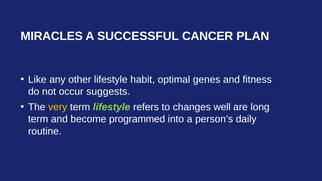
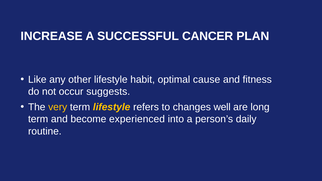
MIRACLES: MIRACLES -> INCREASE (52, 36)
genes: genes -> cause (207, 80)
lifestyle colour: light green -> yellow (112, 107)
programmed: programmed -> experienced (137, 119)
